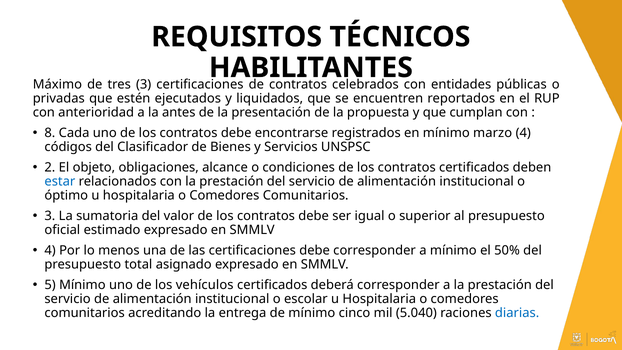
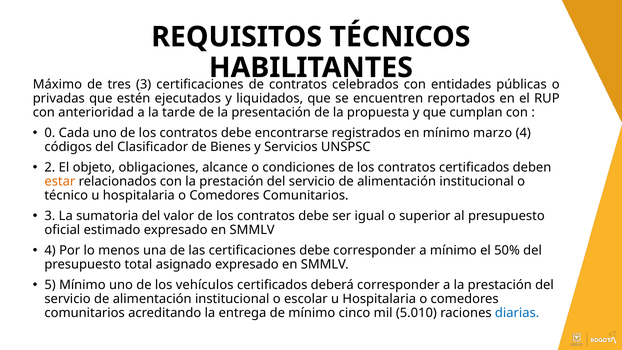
antes: antes -> tarde (179, 112)
8: 8 -> 0 (50, 133)
estar colour: blue -> orange (60, 181)
óptimo: óptimo -> técnico (66, 195)
5.040: 5.040 -> 5.010 (416, 313)
